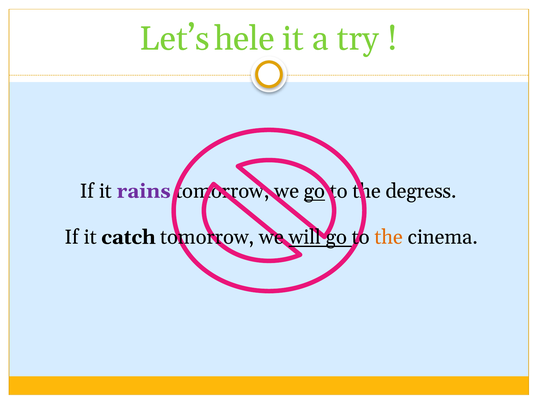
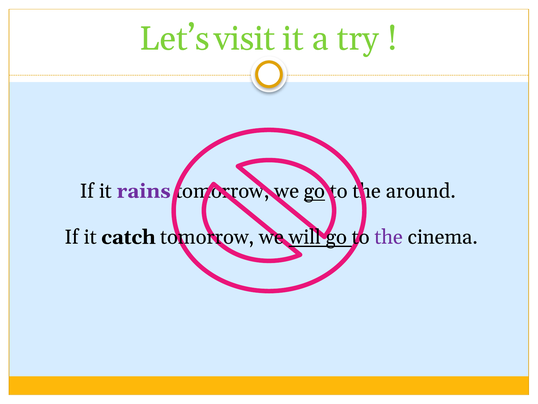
hele: hele -> visit (244, 39)
degress: degress -> around (421, 191)
the colour: orange -> purple (389, 237)
